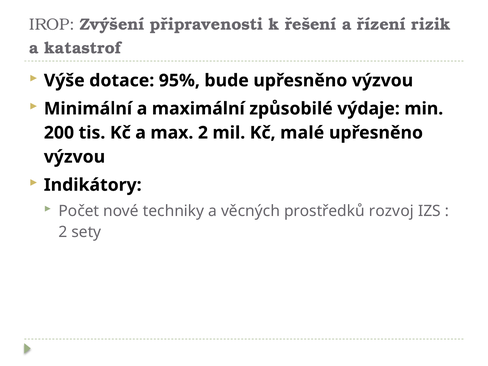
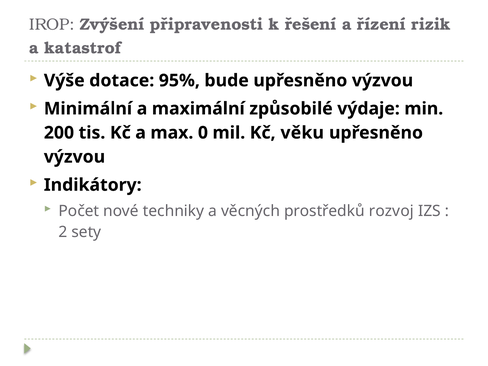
max 2: 2 -> 0 (203, 133)
malé: malé -> věku (302, 133)
